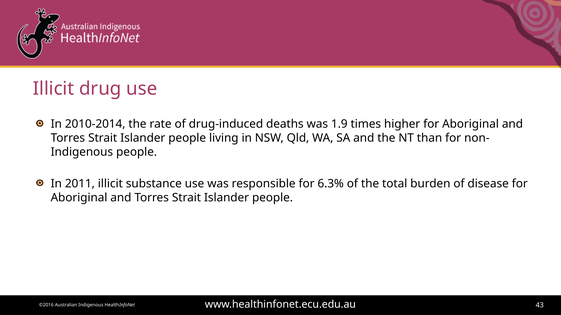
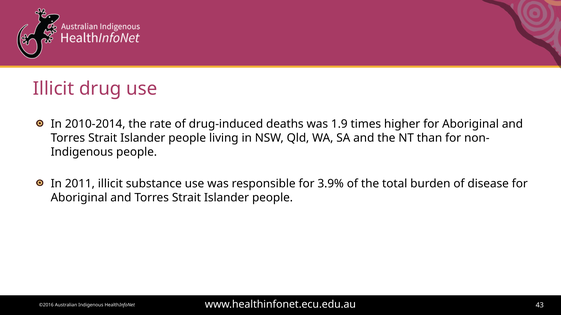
6.3%: 6.3% -> 3.9% (331, 184)
